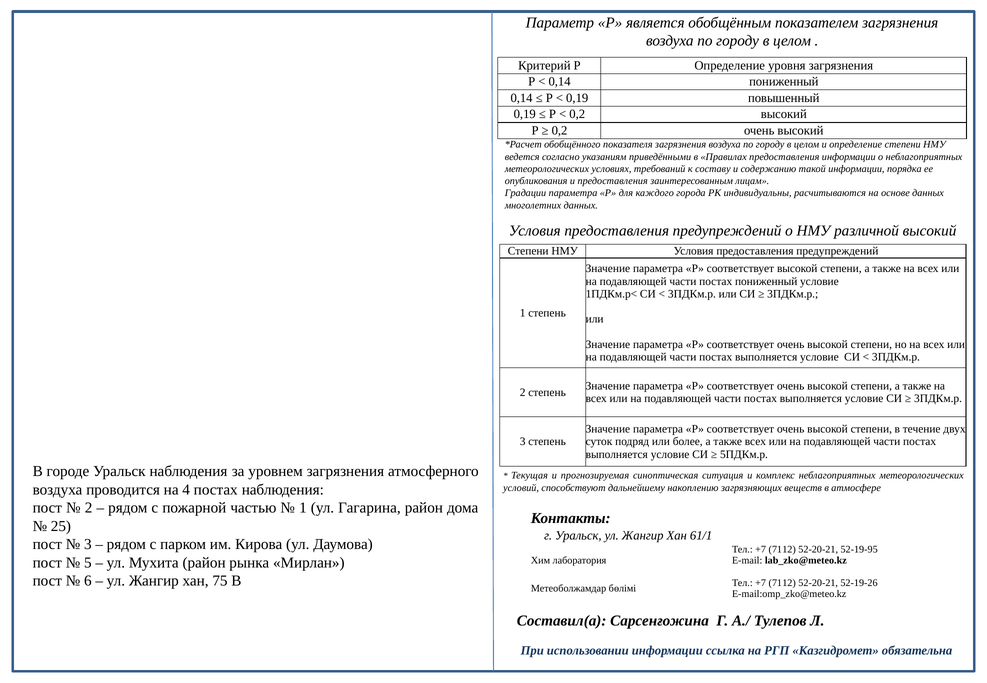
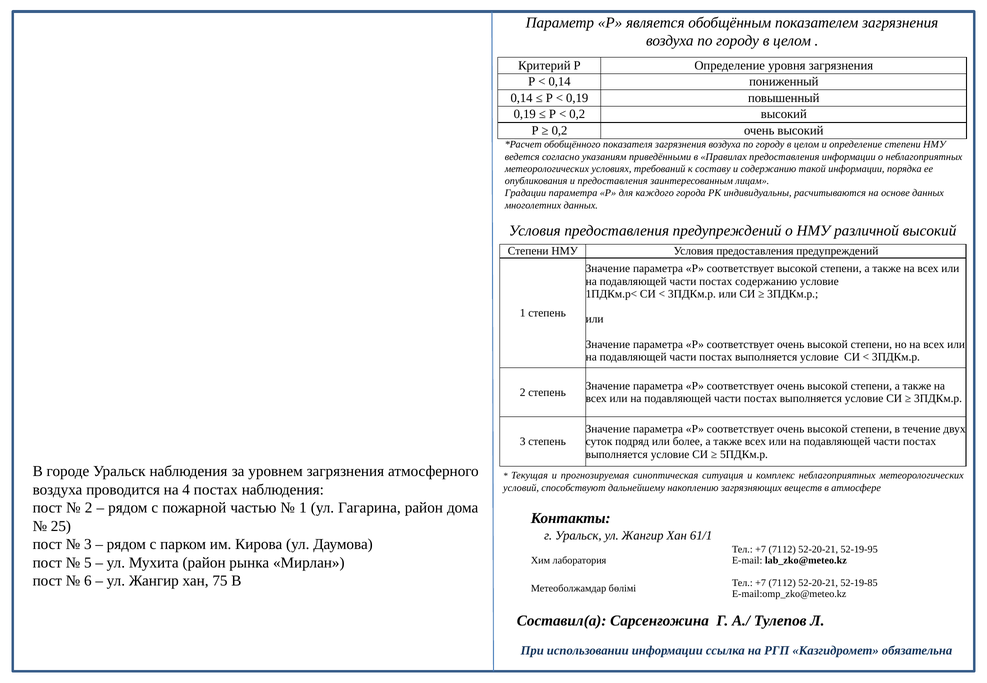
постах пониженный: пониженный -> содержанию (766, 281)
52-19-26: 52-19-26 -> 52-19-85 (859, 583)
